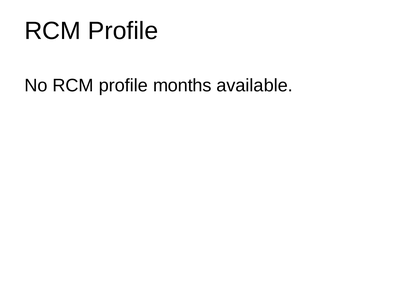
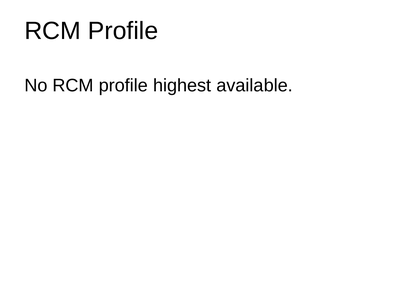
months: months -> highest (182, 85)
